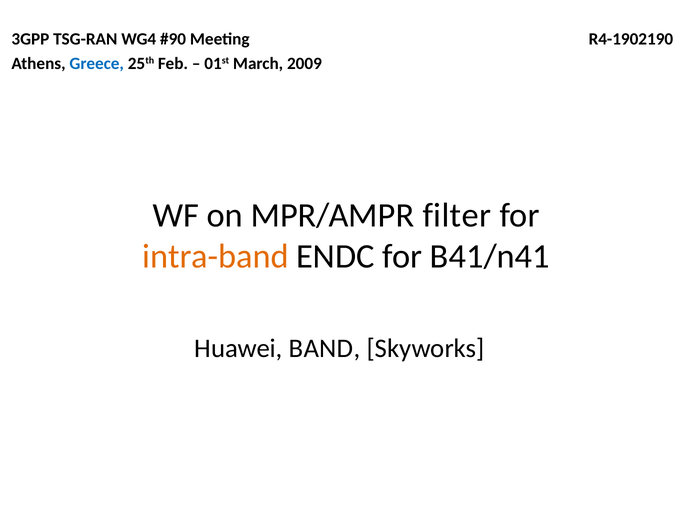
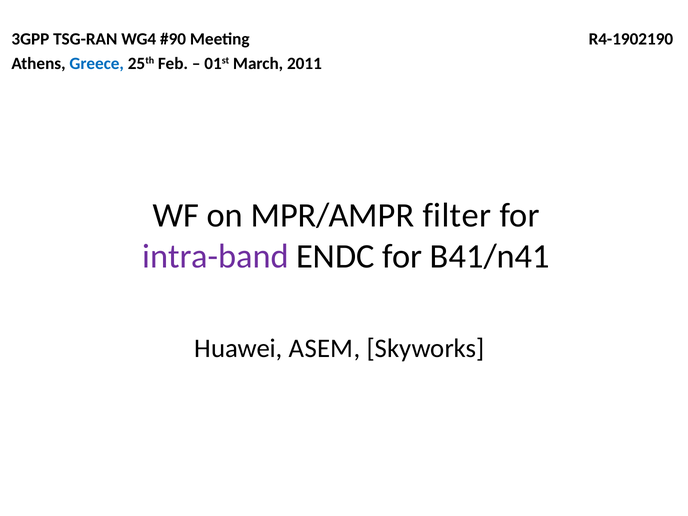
2009: 2009 -> 2011 (304, 63)
intra-band colour: orange -> purple (216, 257)
BAND: BAND -> ASEM (325, 348)
